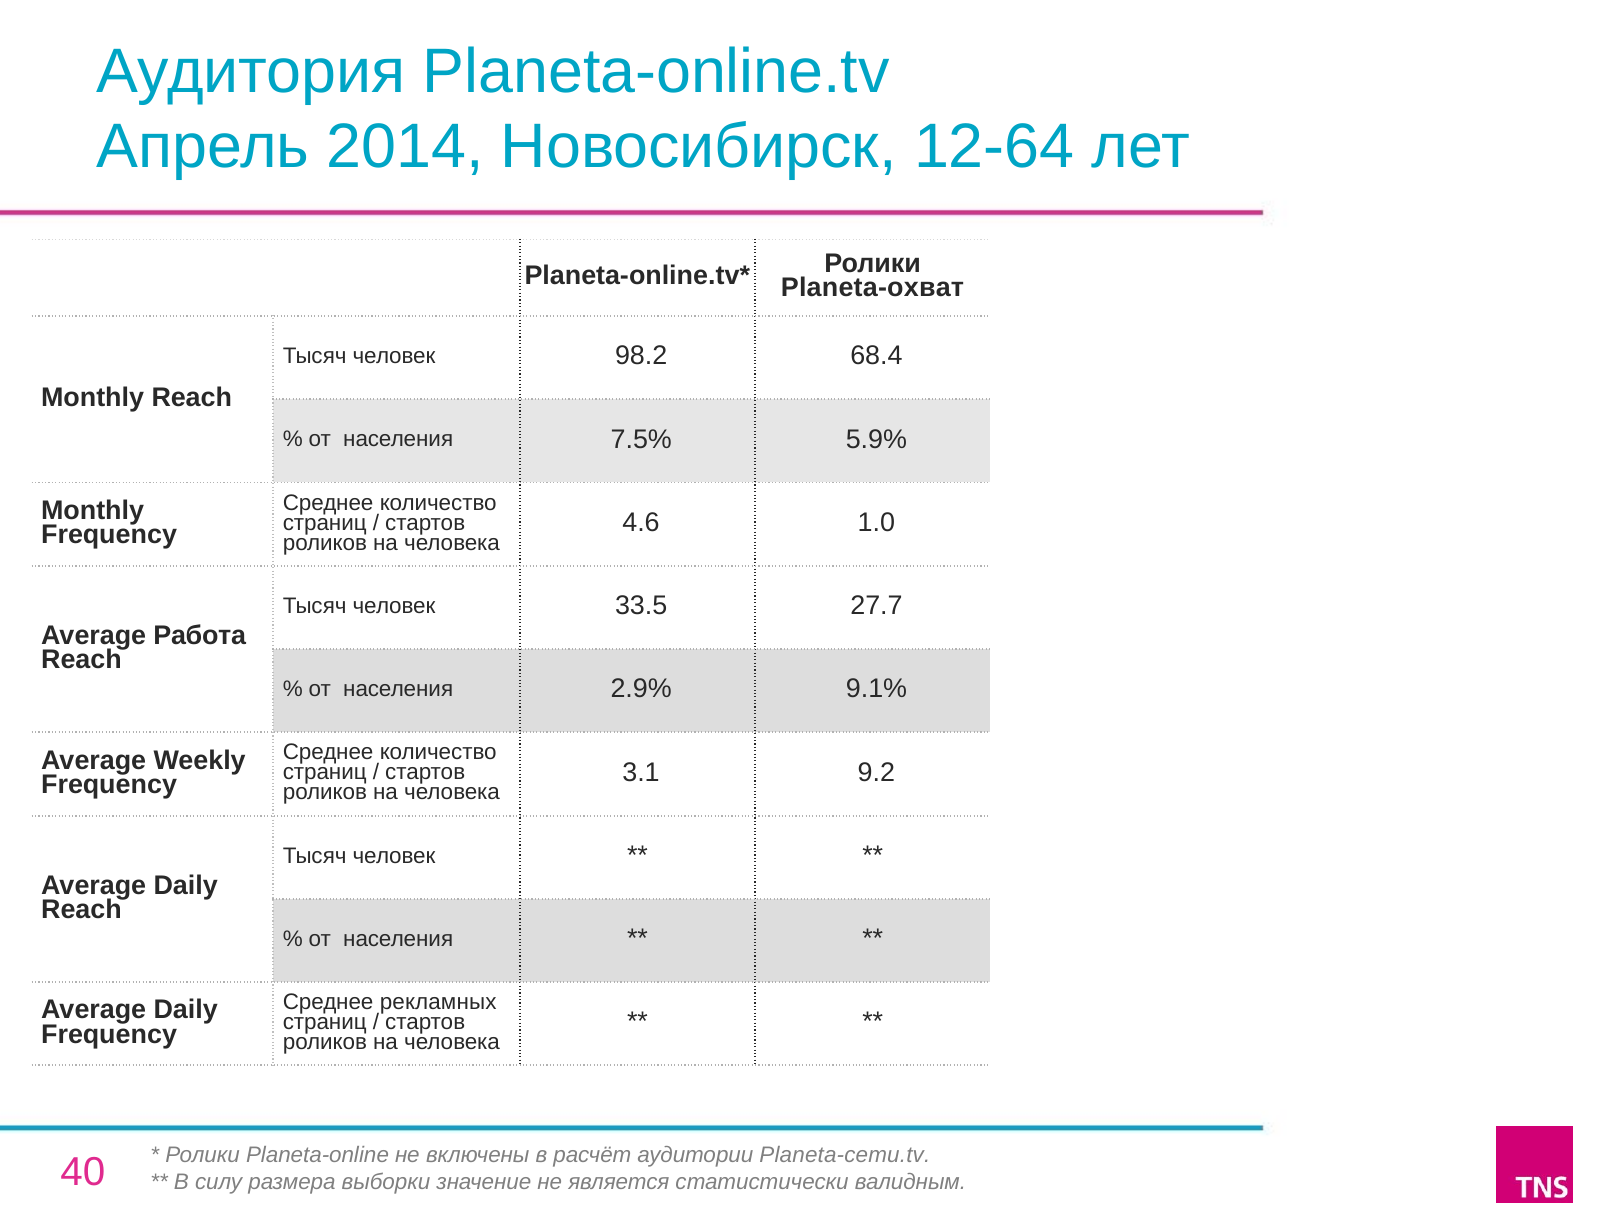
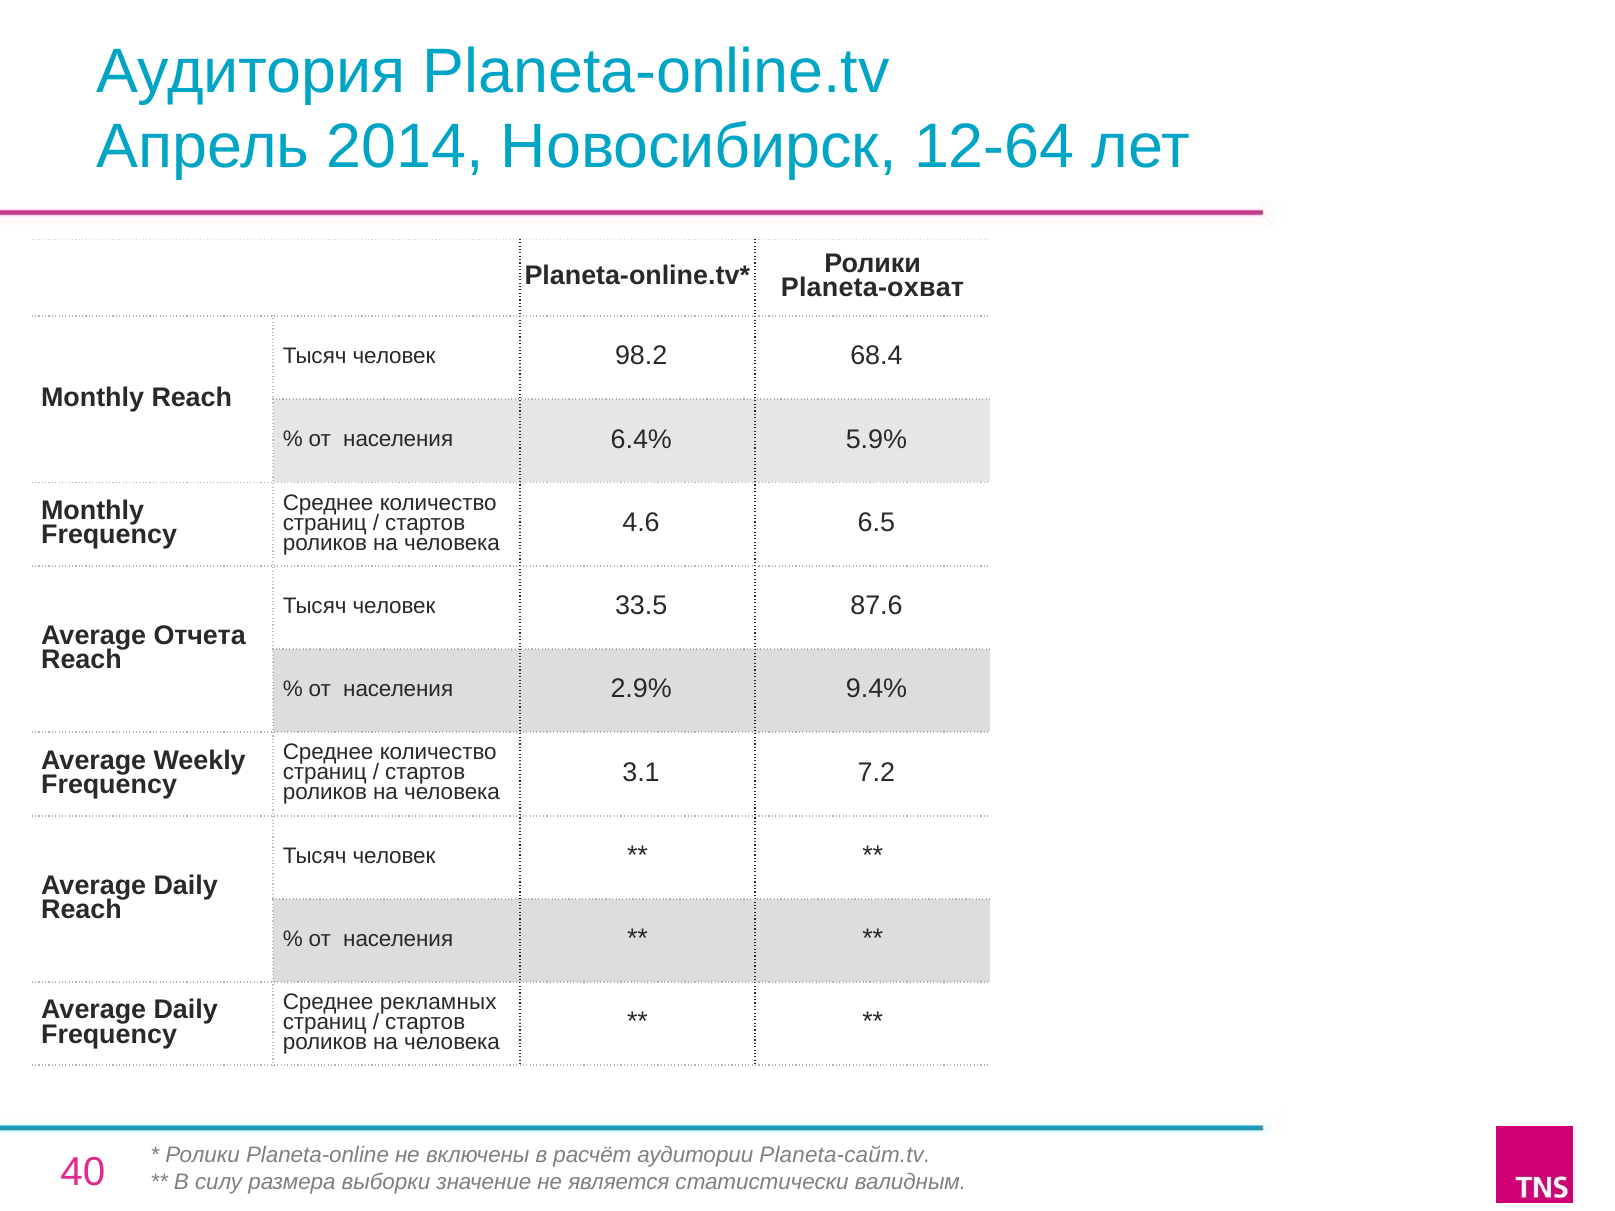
7.5%: 7.5% -> 6.4% (641, 439)
1.0: 1.0 -> 6.5 (876, 523)
27.7: 27.7 -> 87.6 (876, 606)
Работа: Работа -> Отчета (200, 635)
9.1%: 9.1% -> 9.4% (877, 689)
9.2: 9.2 -> 7.2 (876, 772)
Planeta-сети.tv: Planeta-сети.tv -> Planeta-сайт.tv (845, 1156)
